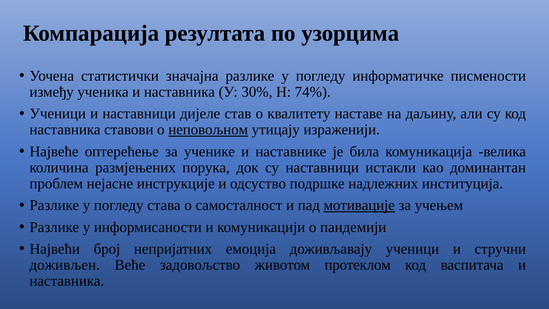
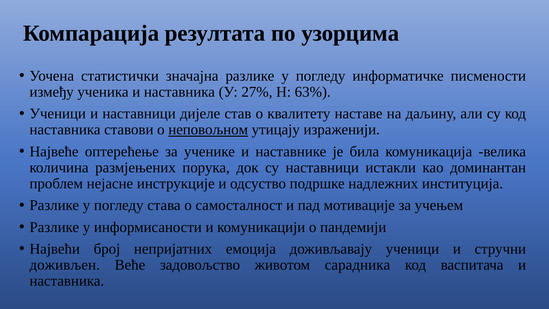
30%: 30% -> 27% (257, 92)
74%: 74% -> 63% (313, 92)
мотивације underline: present -> none (359, 205)
протеклом: протеклом -> сарадника (357, 265)
